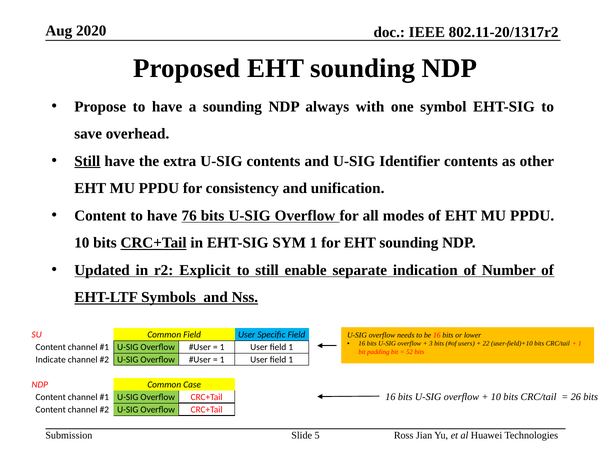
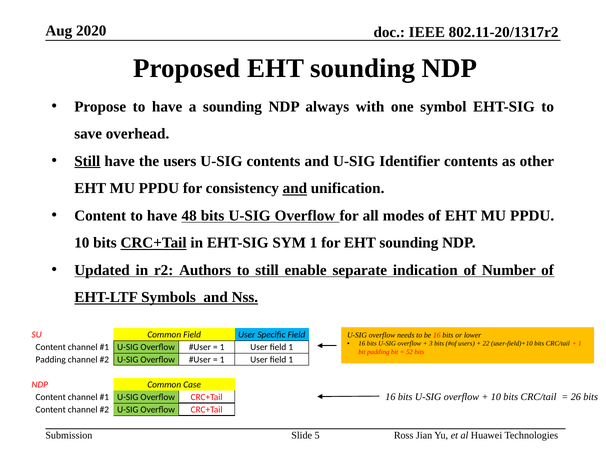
the extra: extra -> users (180, 161)
and underline: none -> present (295, 189)
76: 76 -> 48 (189, 216)
Explicit: Explicit -> Authors (205, 270)
Indicate: Indicate -> Padding (51, 360)
